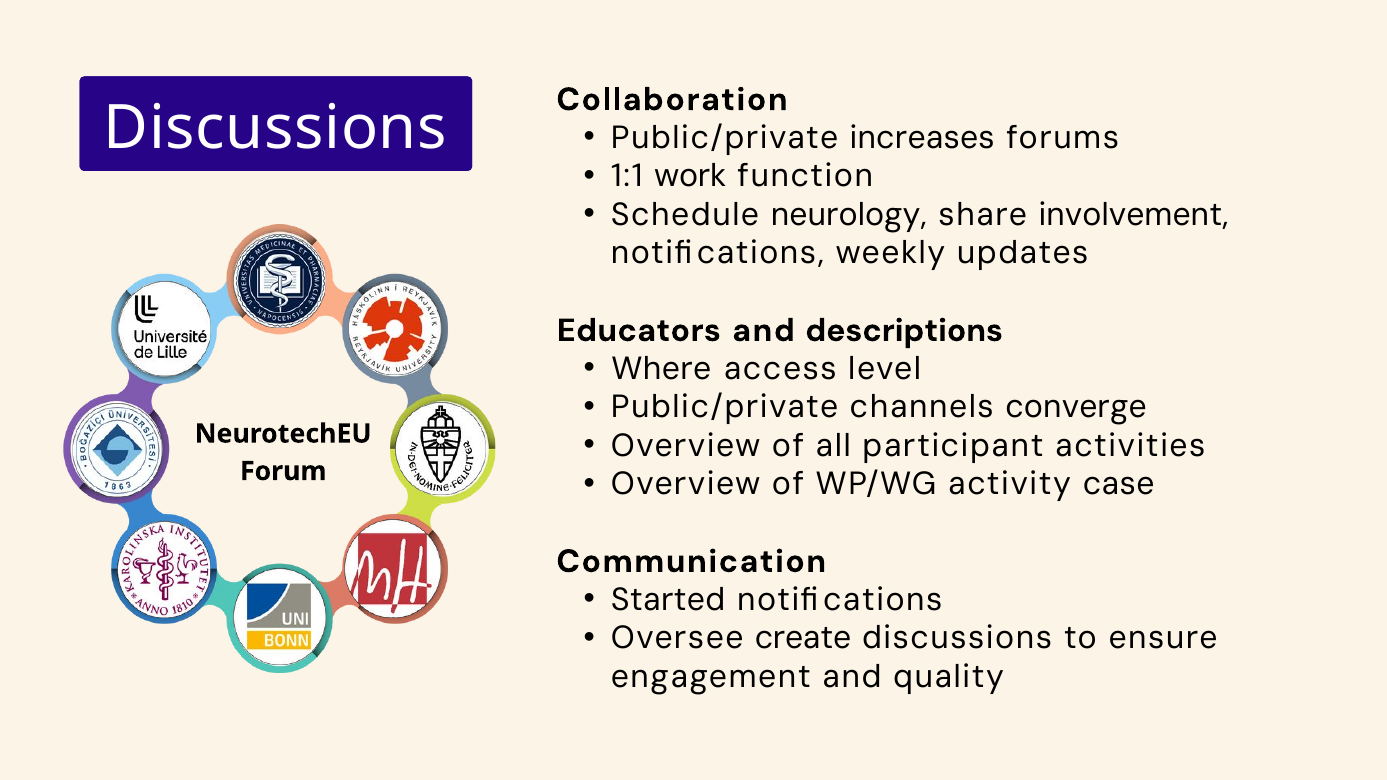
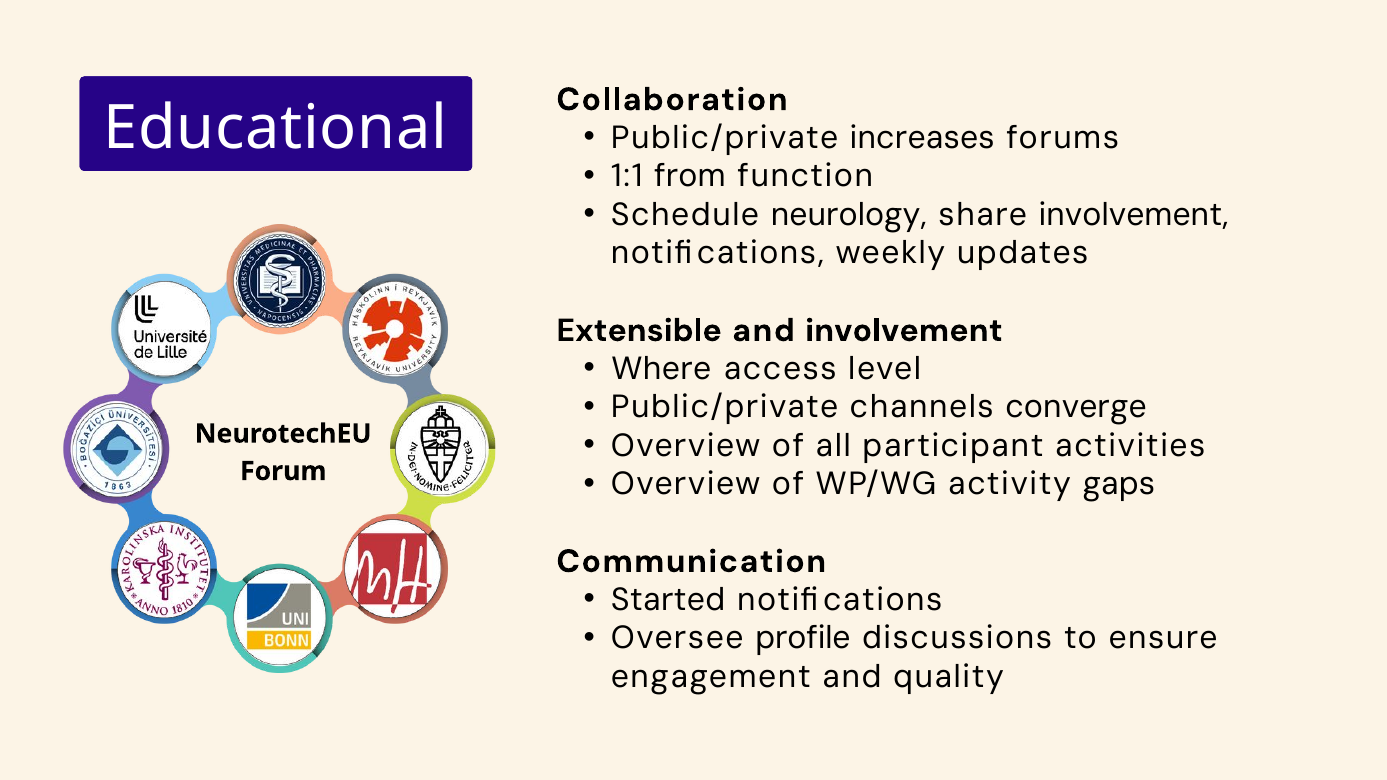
Discussions: Discussions -> Educational (275, 128)
work: work -> from (690, 176)
Educators: Educators -> Extensible (639, 330)
and descriptions: descriptions -> involvement (904, 330)
case: case -> gaps (1119, 484)
create: create -> profile (803, 638)
